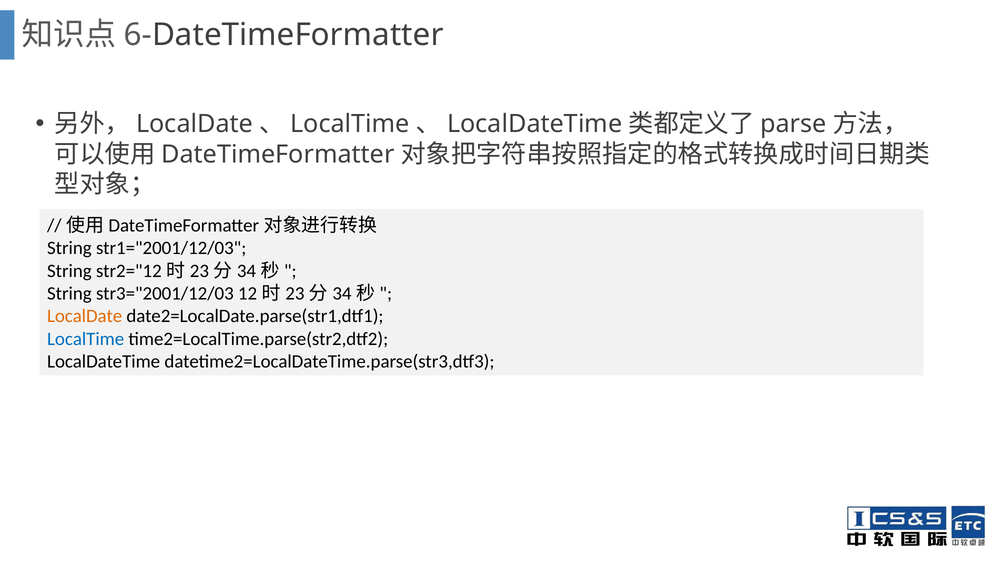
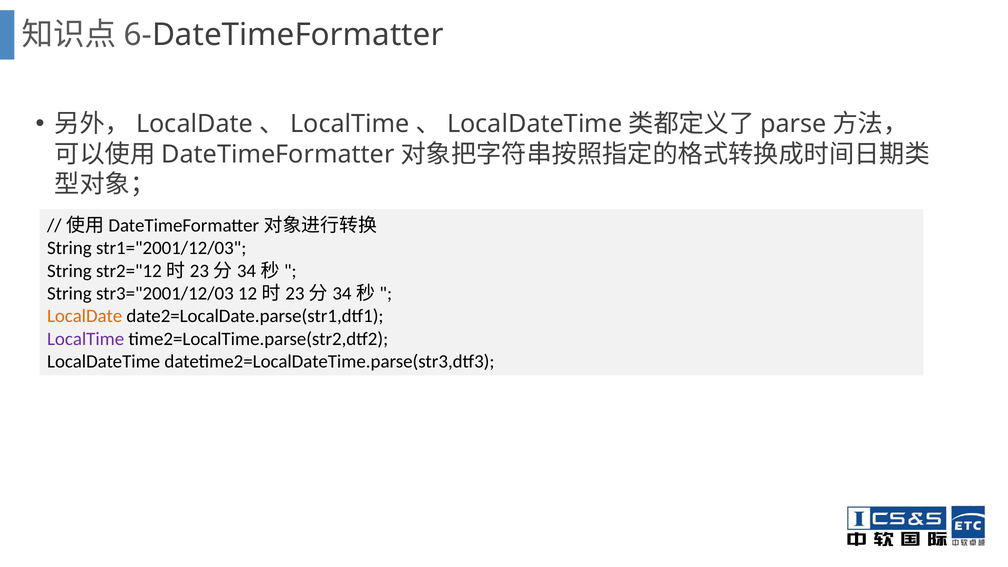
LocalTime colour: blue -> purple (86, 339)
